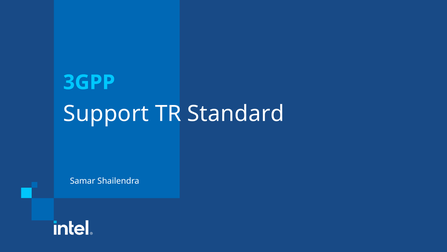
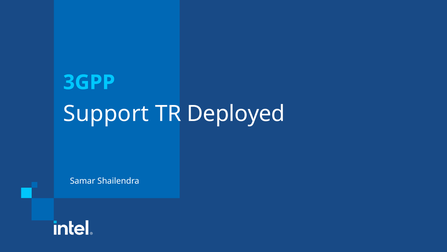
Standard: Standard -> Deployed (236, 114)
